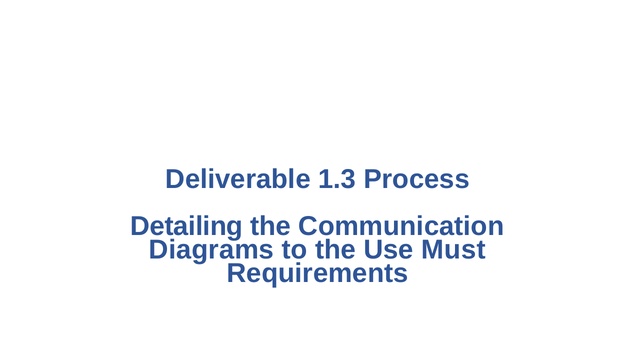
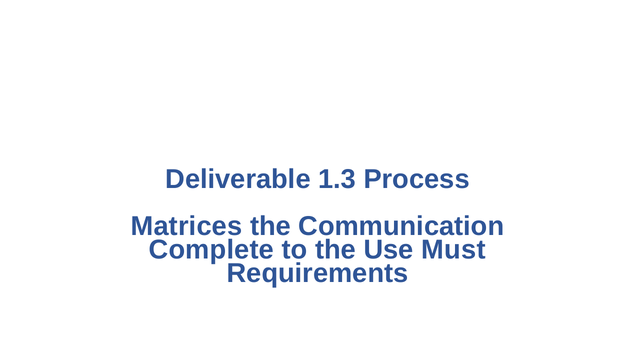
Detailing: Detailing -> Matrices (187, 226)
Diagrams: Diagrams -> Complete (211, 250)
